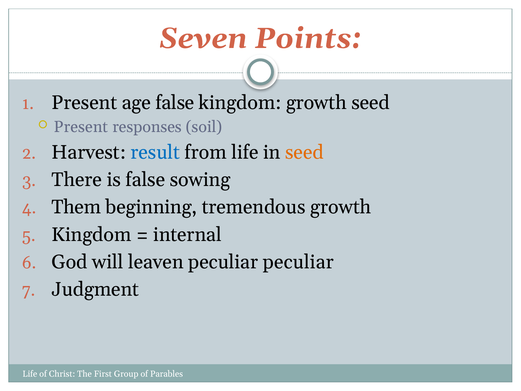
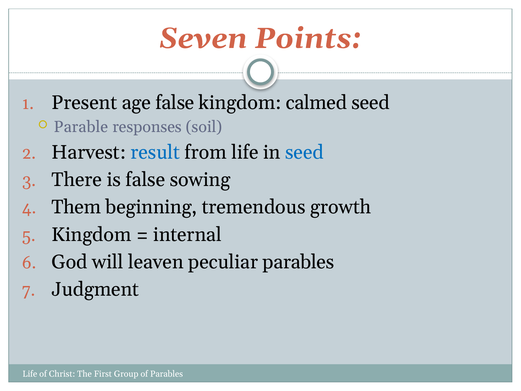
kingdom growth: growth -> calmed (316, 103)
Present: Present -> Parable (81, 127)
seed colour: orange -> blue (304, 152)
peculiar peculiar: peculiar -> parables (298, 262)
